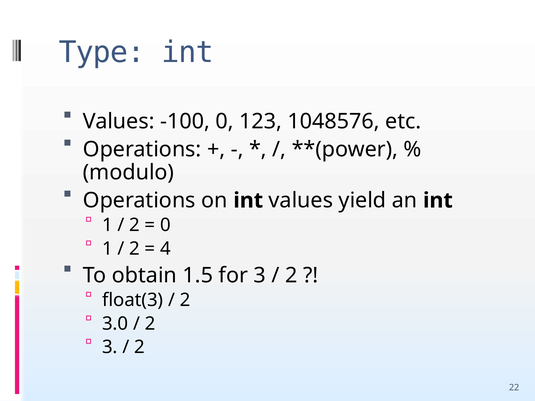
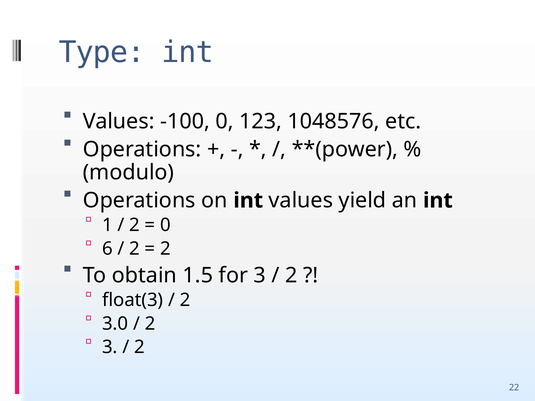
1: 1 -> 6 (107, 249)
4: 4 -> 2 (165, 249)
